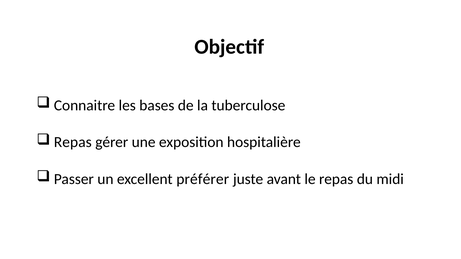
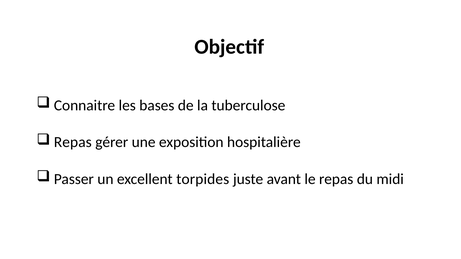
préférer: préférer -> torpides (203, 179)
